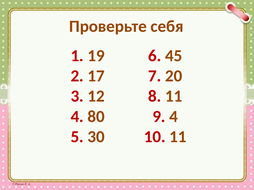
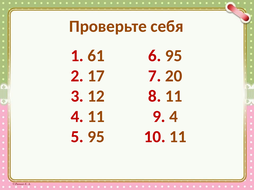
19: 19 -> 61 (96, 56)
6 45: 45 -> 95 (174, 56)
4 80: 80 -> 11 (96, 117)
5 30: 30 -> 95 (96, 137)
